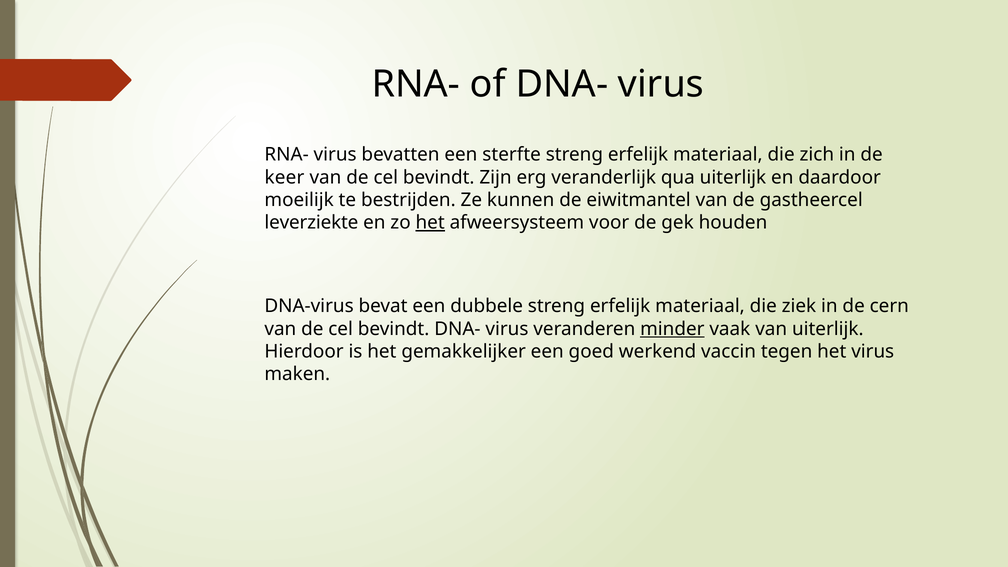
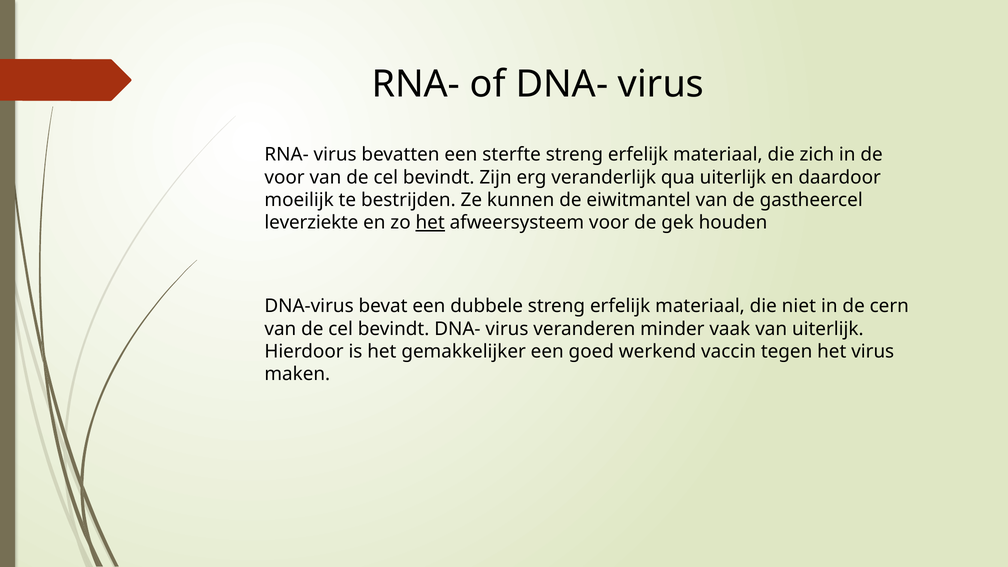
keer: keer -> voor (285, 177)
ziek: ziek -> niet (799, 306)
minder underline: present -> none (672, 329)
